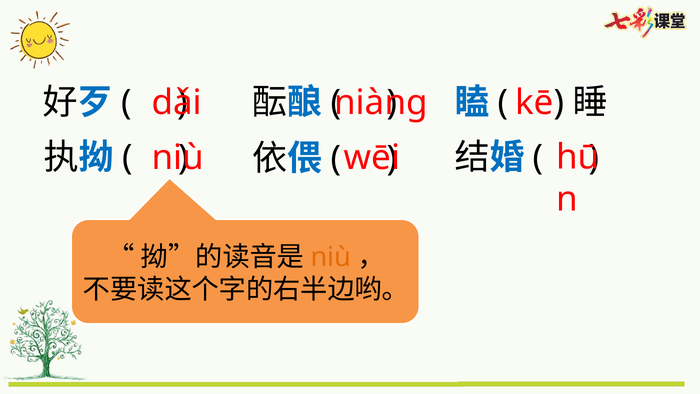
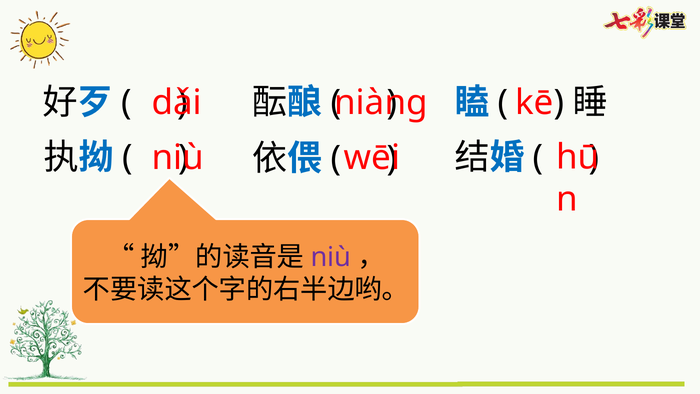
niù colour: orange -> purple (331, 257)
